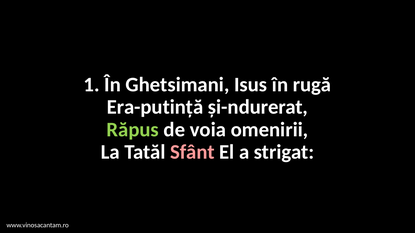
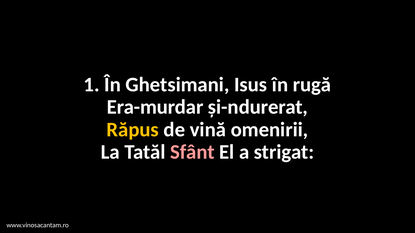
Era-putință: Era-putință -> Era-murdar (155, 107)
Răpus colour: light green -> yellow (133, 130)
voia: voia -> vină (208, 130)
